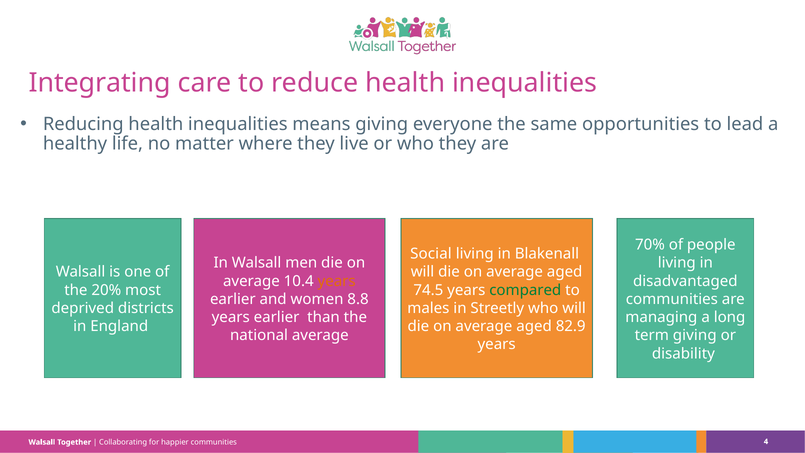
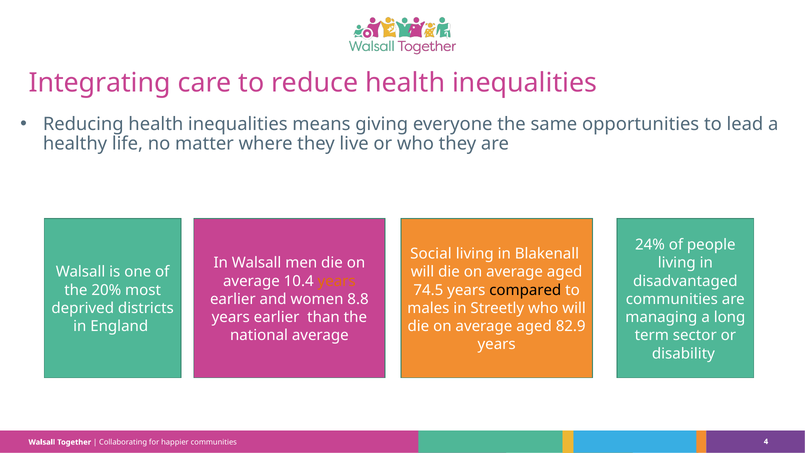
70%: 70% -> 24% (650, 245)
compared colour: green -> black (525, 290)
term giving: giving -> sector (695, 335)
